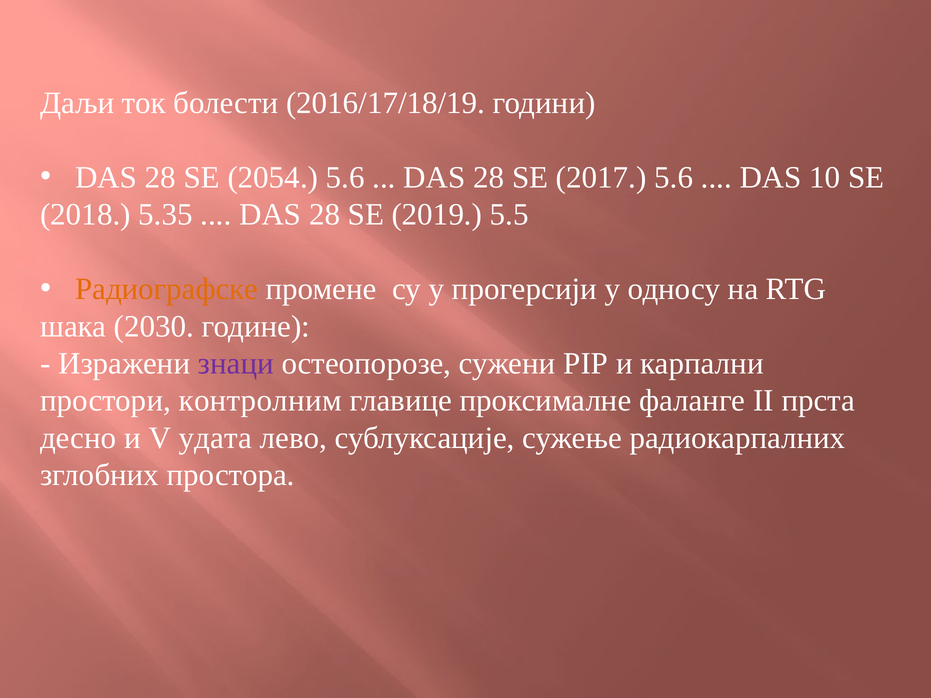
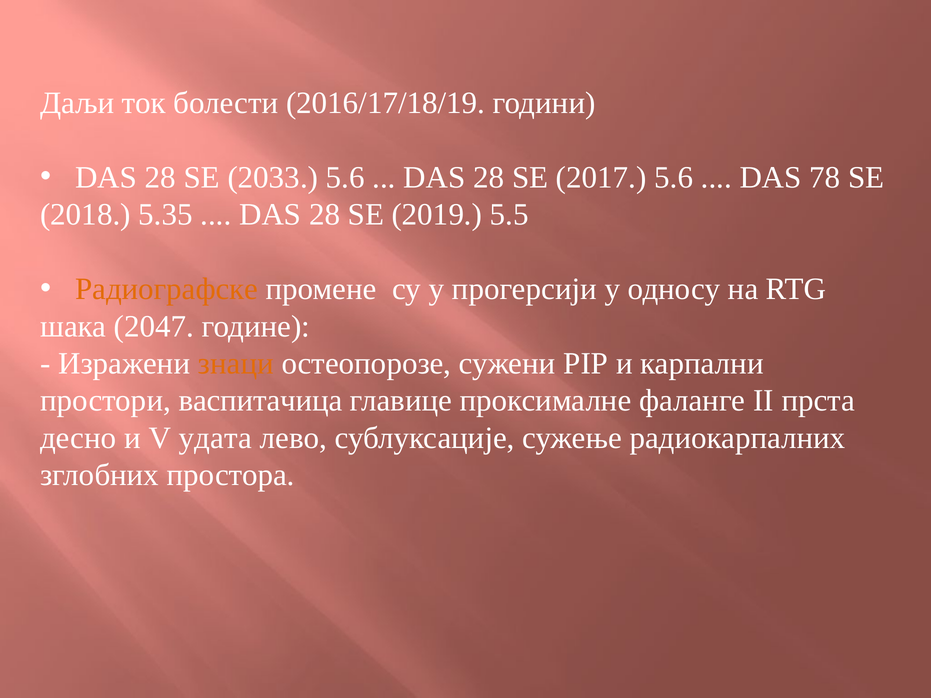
2054: 2054 -> 2033 (273, 177)
10: 10 -> 78 (825, 177)
2030: 2030 -> 2047 (154, 326)
знаци colour: purple -> orange (236, 364)
контролним: контролним -> васпитачица (260, 401)
